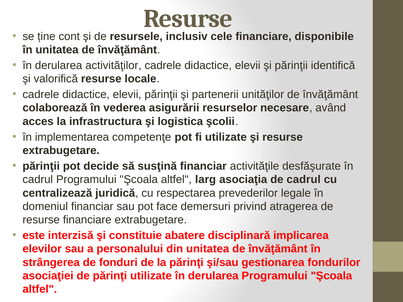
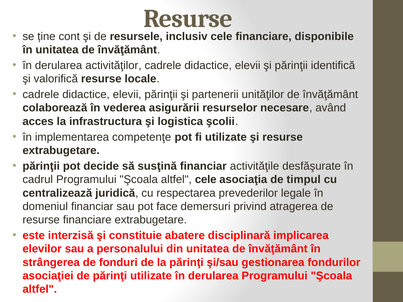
altfel larg: larg -> cele (206, 180)
de cadrul: cadrul -> timpul (304, 180)
